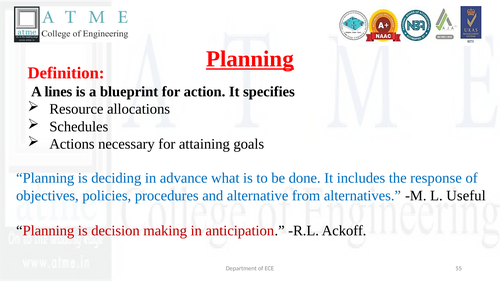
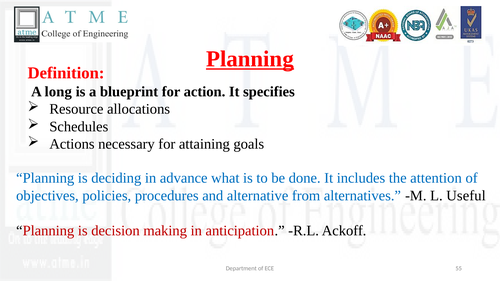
lines: lines -> long (58, 92)
response: response -> attention (436, 178)
